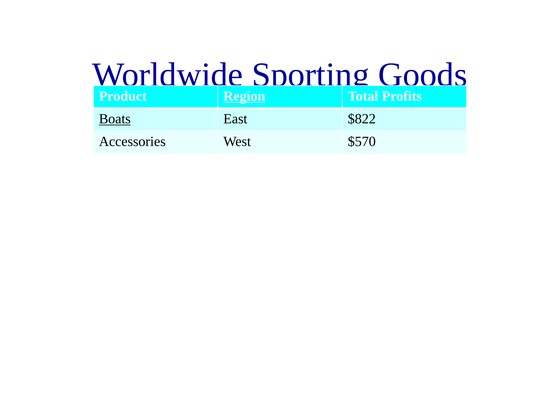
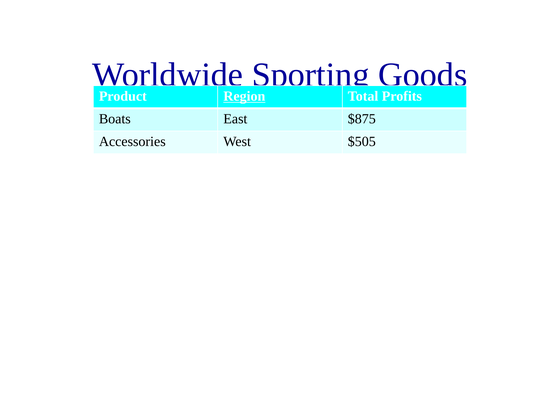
Boats underline: present -> none (115, 119)
$822: $822 -> $875 (362, 119)
$570: $570 -> $505 (362, 142)
